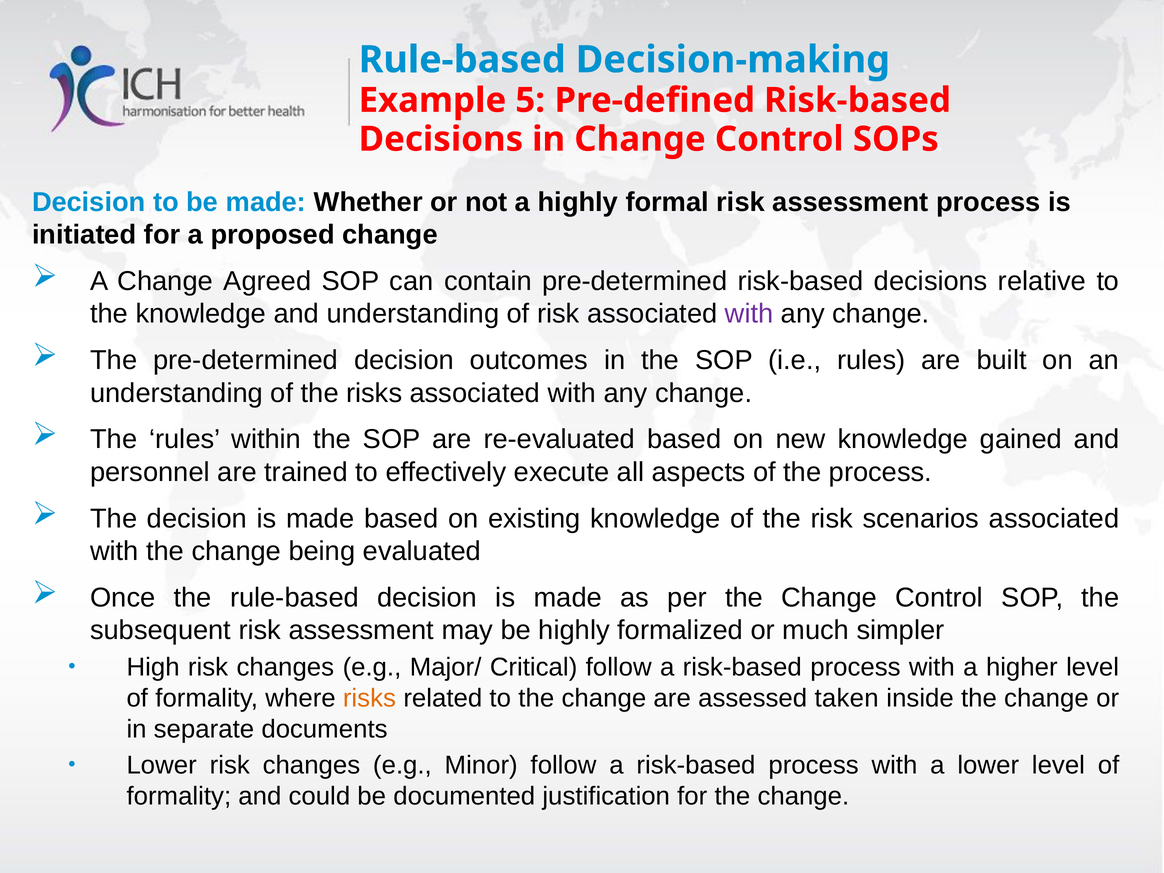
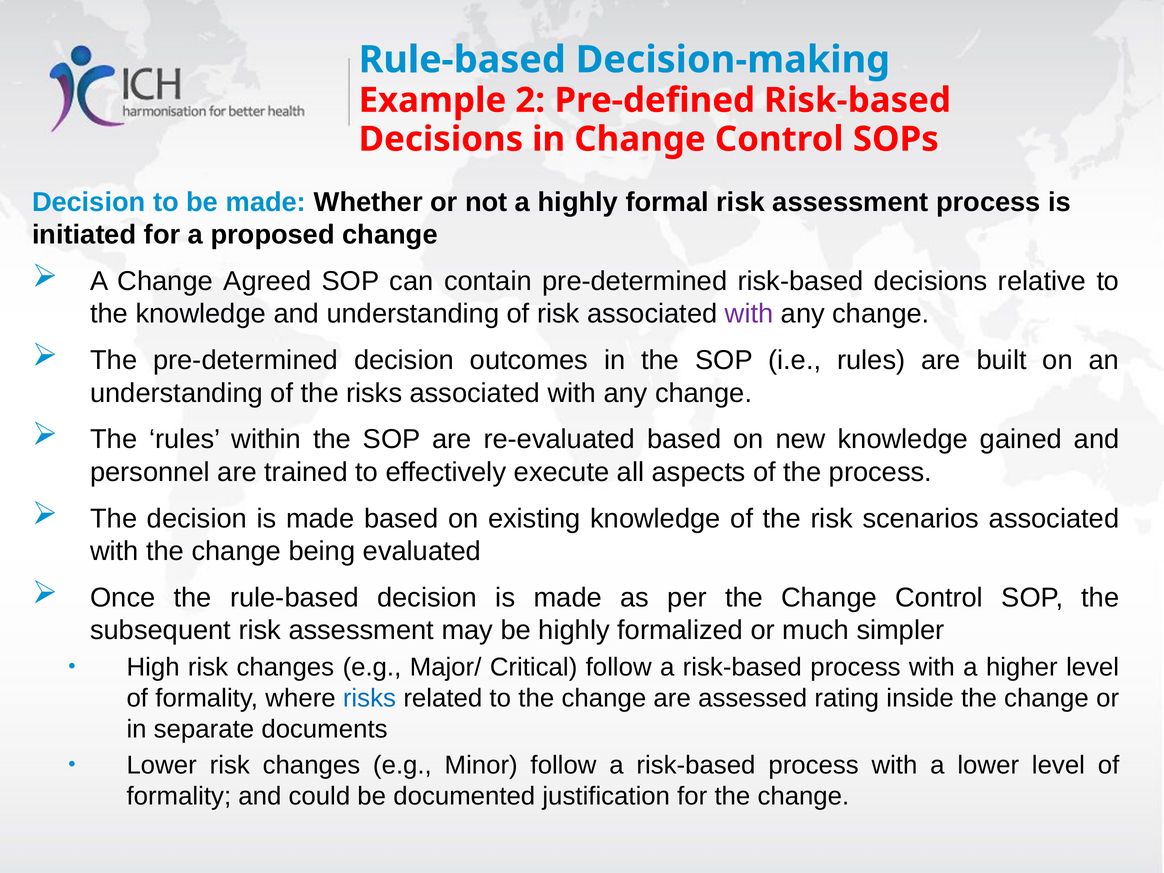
5: 5 -> 2 (530, 100)
risks colour: orange -> blue (369, 698)
taken: taken -> rating (847, 698)
